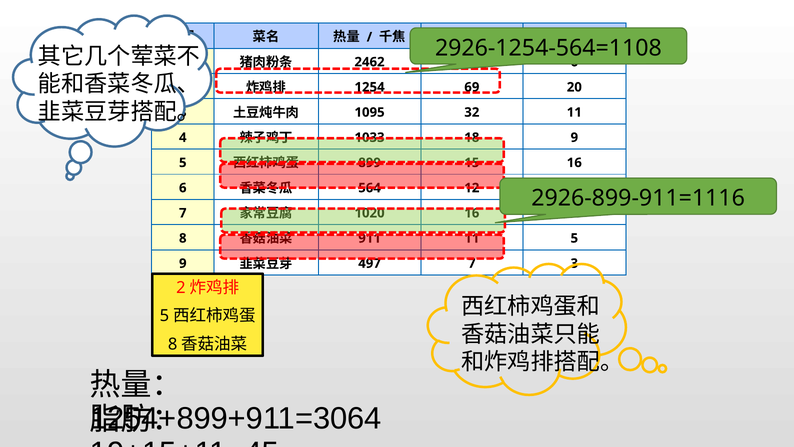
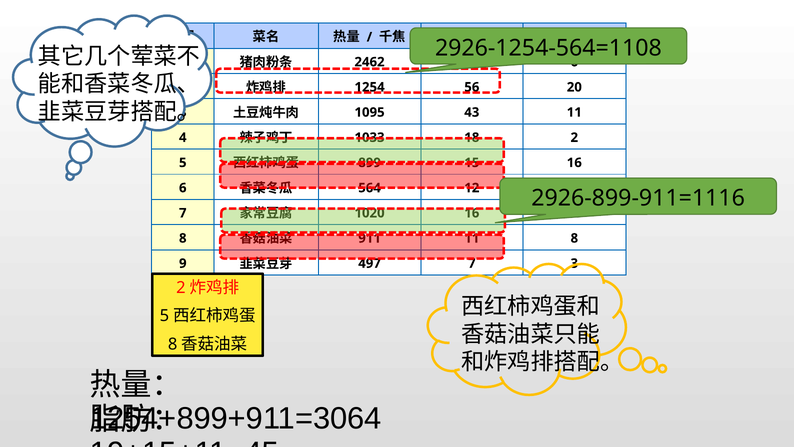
69: 69 -> 56 (472, 87)
32: 32 -> 43 (472, 112)
9: 9 -> 2 (574, 137)
5: 5 -> 8 (574, 238)
